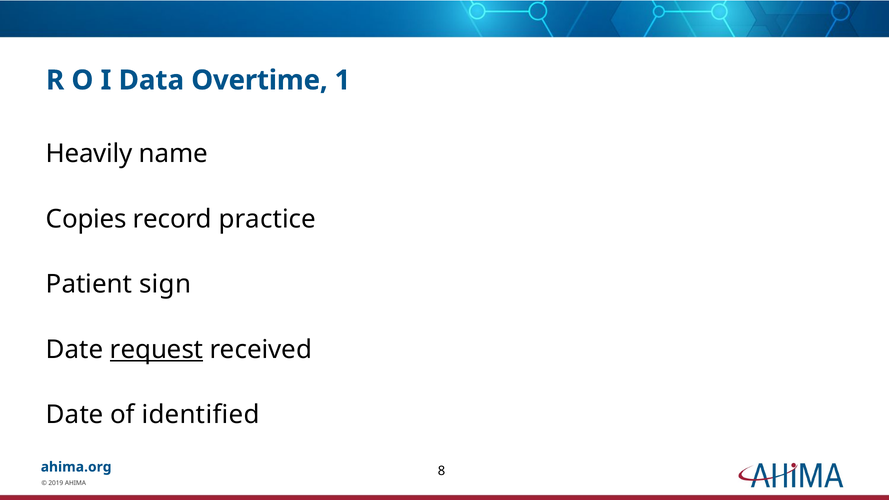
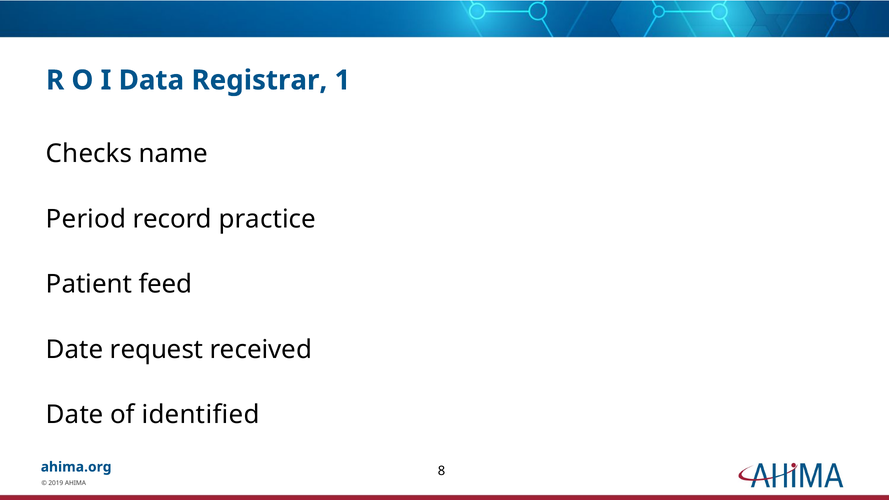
Overtime: Overtime -> Registrar (259, 80)
Heavily: Heavily -> Checks (89, 154)
Copies: Copies -> Period (86, 219)
sign: sign -> feed (165, 284)
request underline: present -> none (157, 350)
